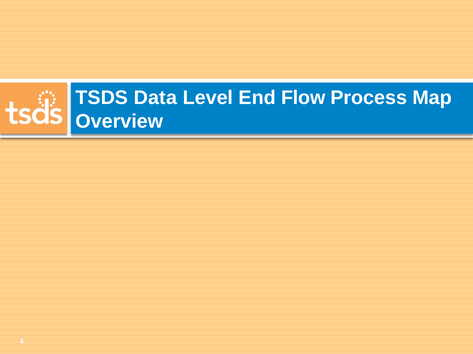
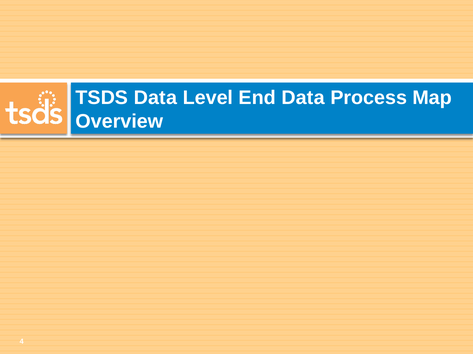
End Flow: Flow -> Data (303, 98)
